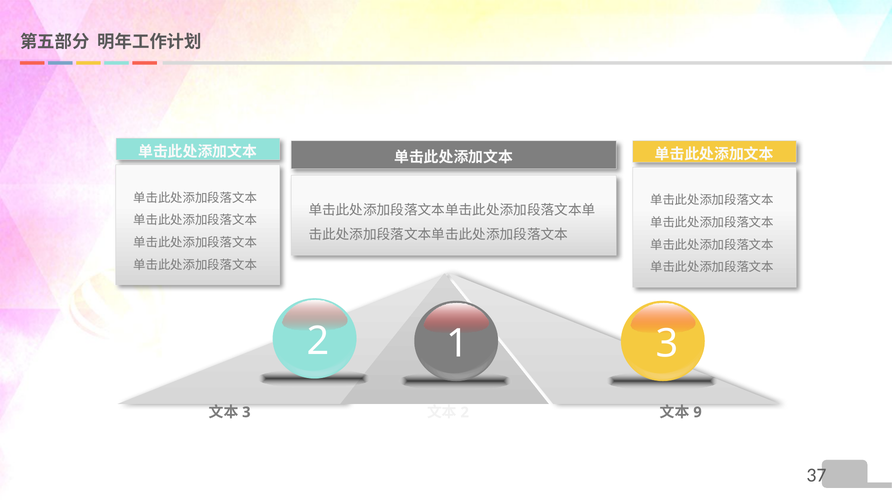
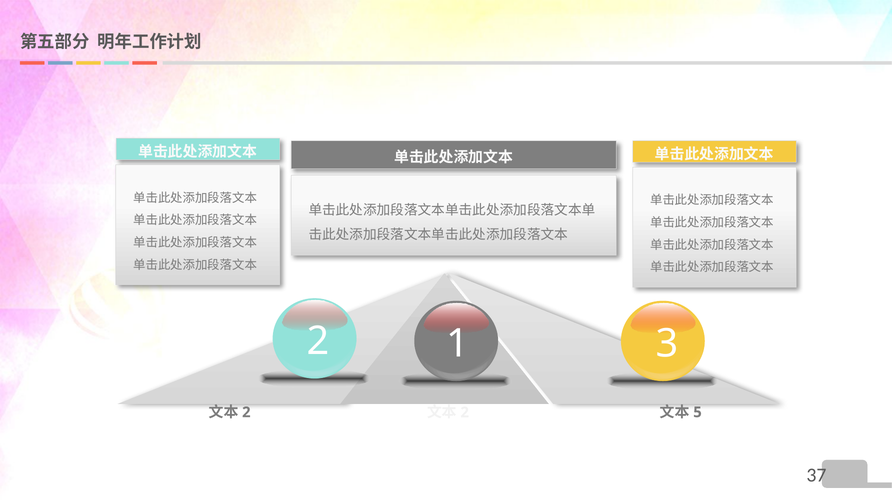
3: 3 -> 2 (246, 412)
9: 9 -> 5 (698, 412)
